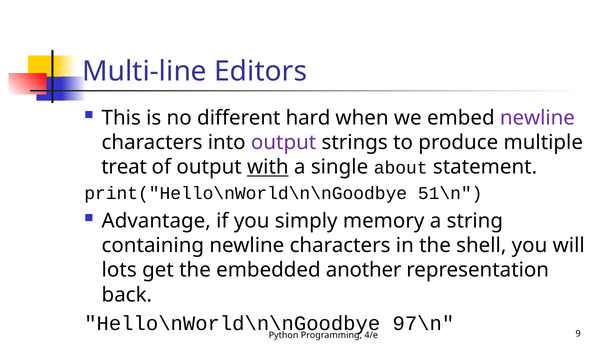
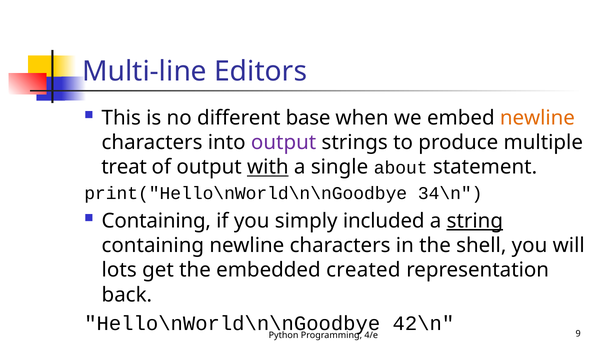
hard: hard -> base (308, 118)
newline colour: purple -> orange (537, 118)
51\n: 51\n -> 34\n (450, 194)
Advantage: Advantage -> Containing (156, 221)
memory: memory -> included (384, 221)
string underline: none -> present (475, 221)
another: another -> created (363, 271)
97\n: 97\n -> 42\n (423, 324)
